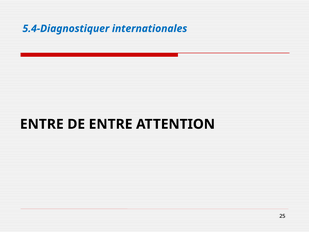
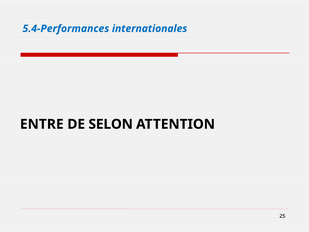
5.4-Diagnostiquer: 5.4-Diagnostiquer -> 5.4-Performances (66, 29)
DE ENTRE: ENTRE -> SELON (111, 124)
